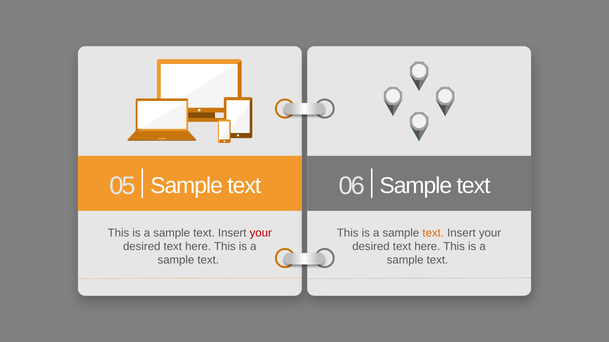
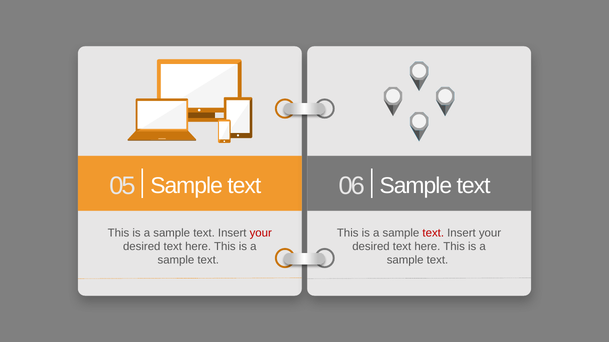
text colour: orange -> red (433, 233)
